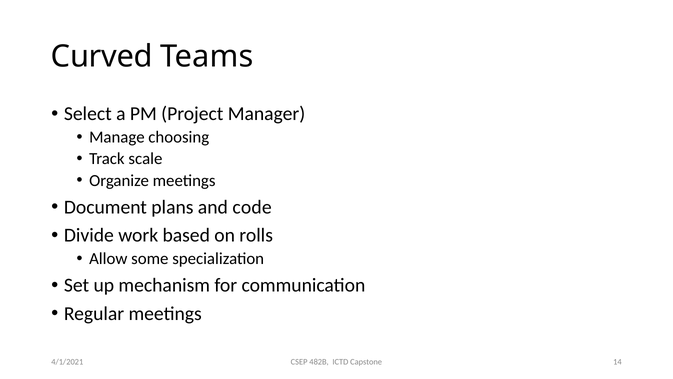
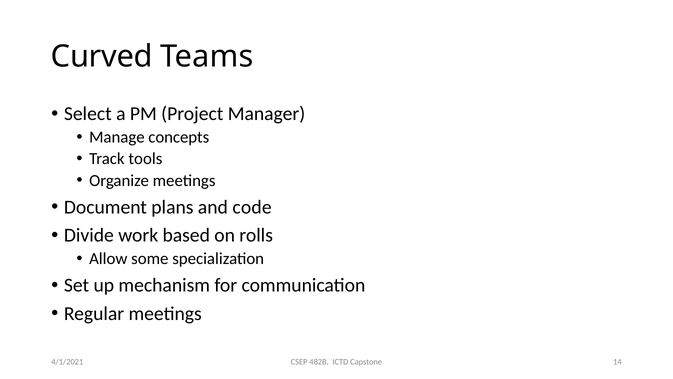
choosing: choosing -> concepts (179, 137)
scale: scale -> tools (145, 159)
